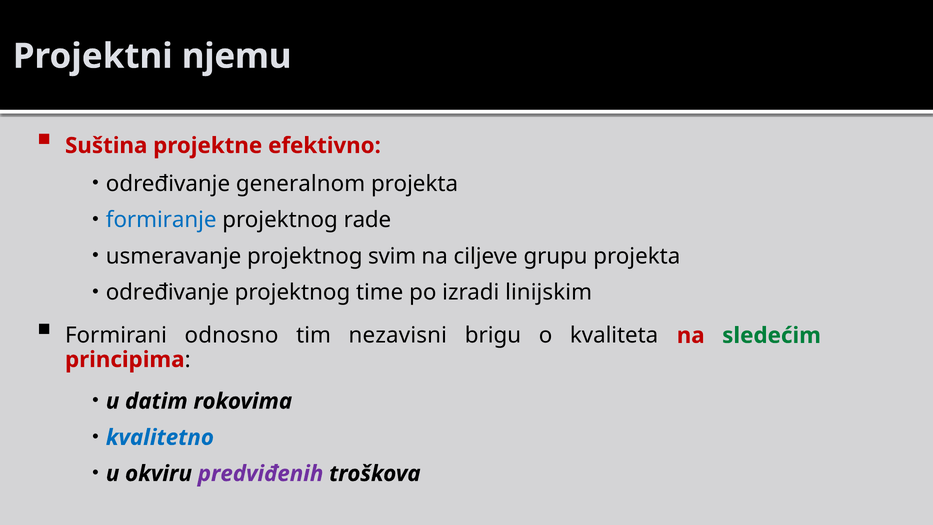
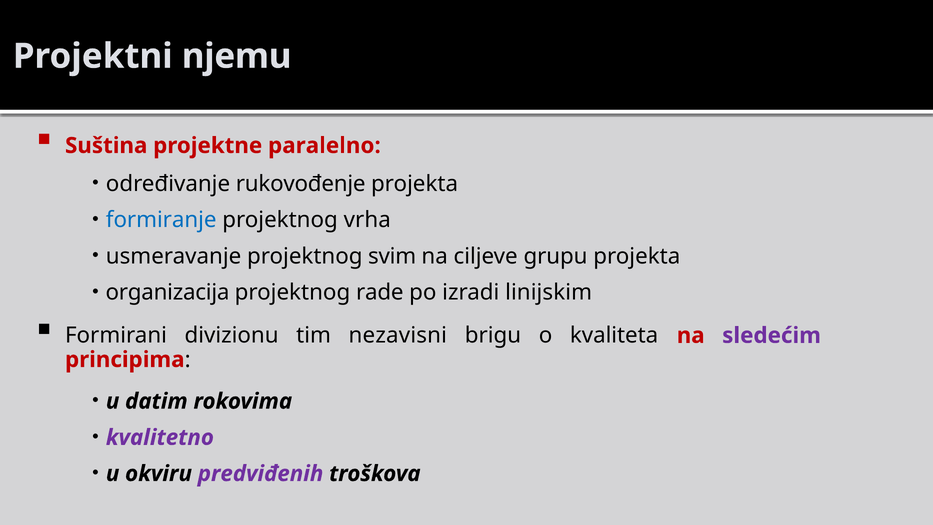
efektivno: efektivno -> paralelno (324, 146)
generalnom: generalnom -> rukovođenje (301, 184)
rade: rade -> vrha (367, 220)
određivanje: određivanje -> organizacija (168, 292)
time: time -> rade (380, 292)
odnosno: odnosno -> divizionu (232, 335)
sledećim colour: green -> purple (772, 335)
kvalitetno colour: blue -> purple (160, 437)
